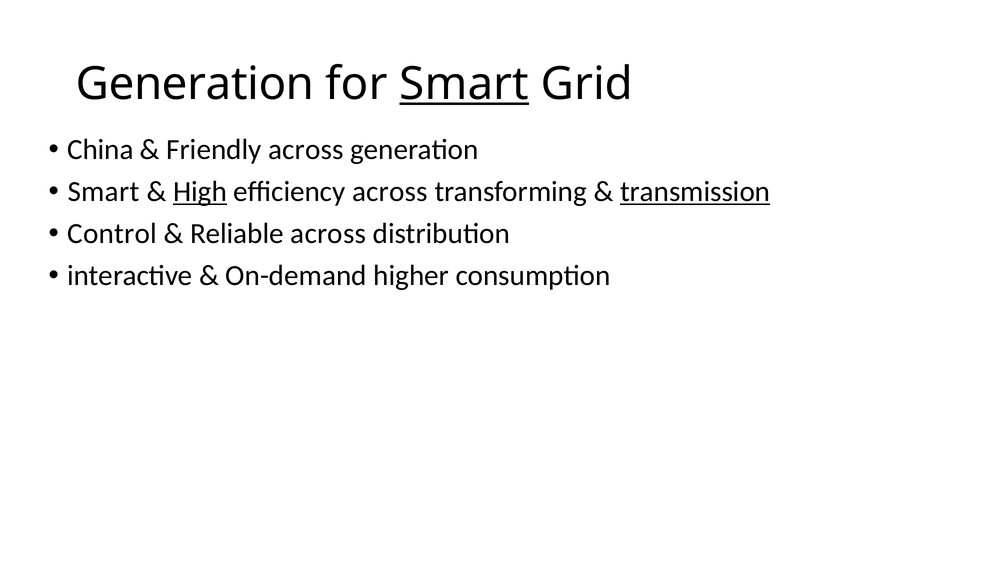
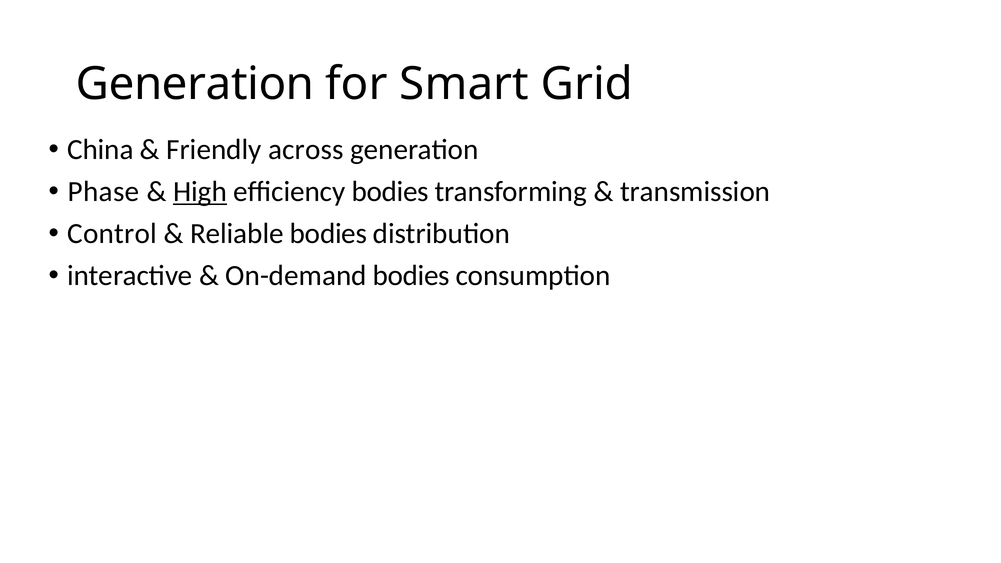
Smart underline: present -> none (464, 84)
Smart: Smart -> Phase (104, 192)
efficiency across: across -> bodies (390, 192)
transmission underline: present -> none (695, 192)
Reliable across: across -> bodies (328, 234)
On-demand higher: higher -> bodies (411, 276)
